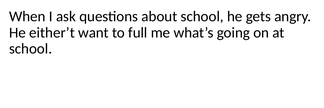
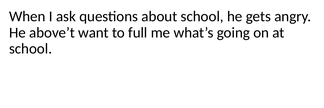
either’t: either’t -> above’t (52, 33)
